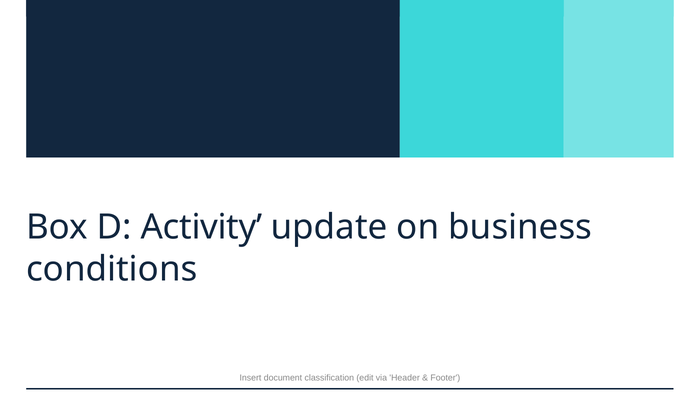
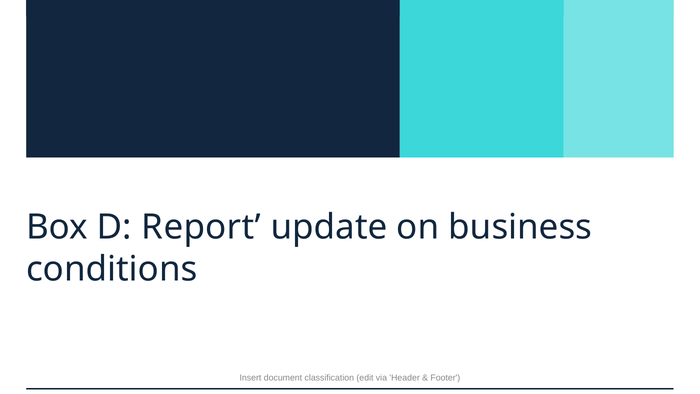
Activity: Activity -> Report (201, 227)
